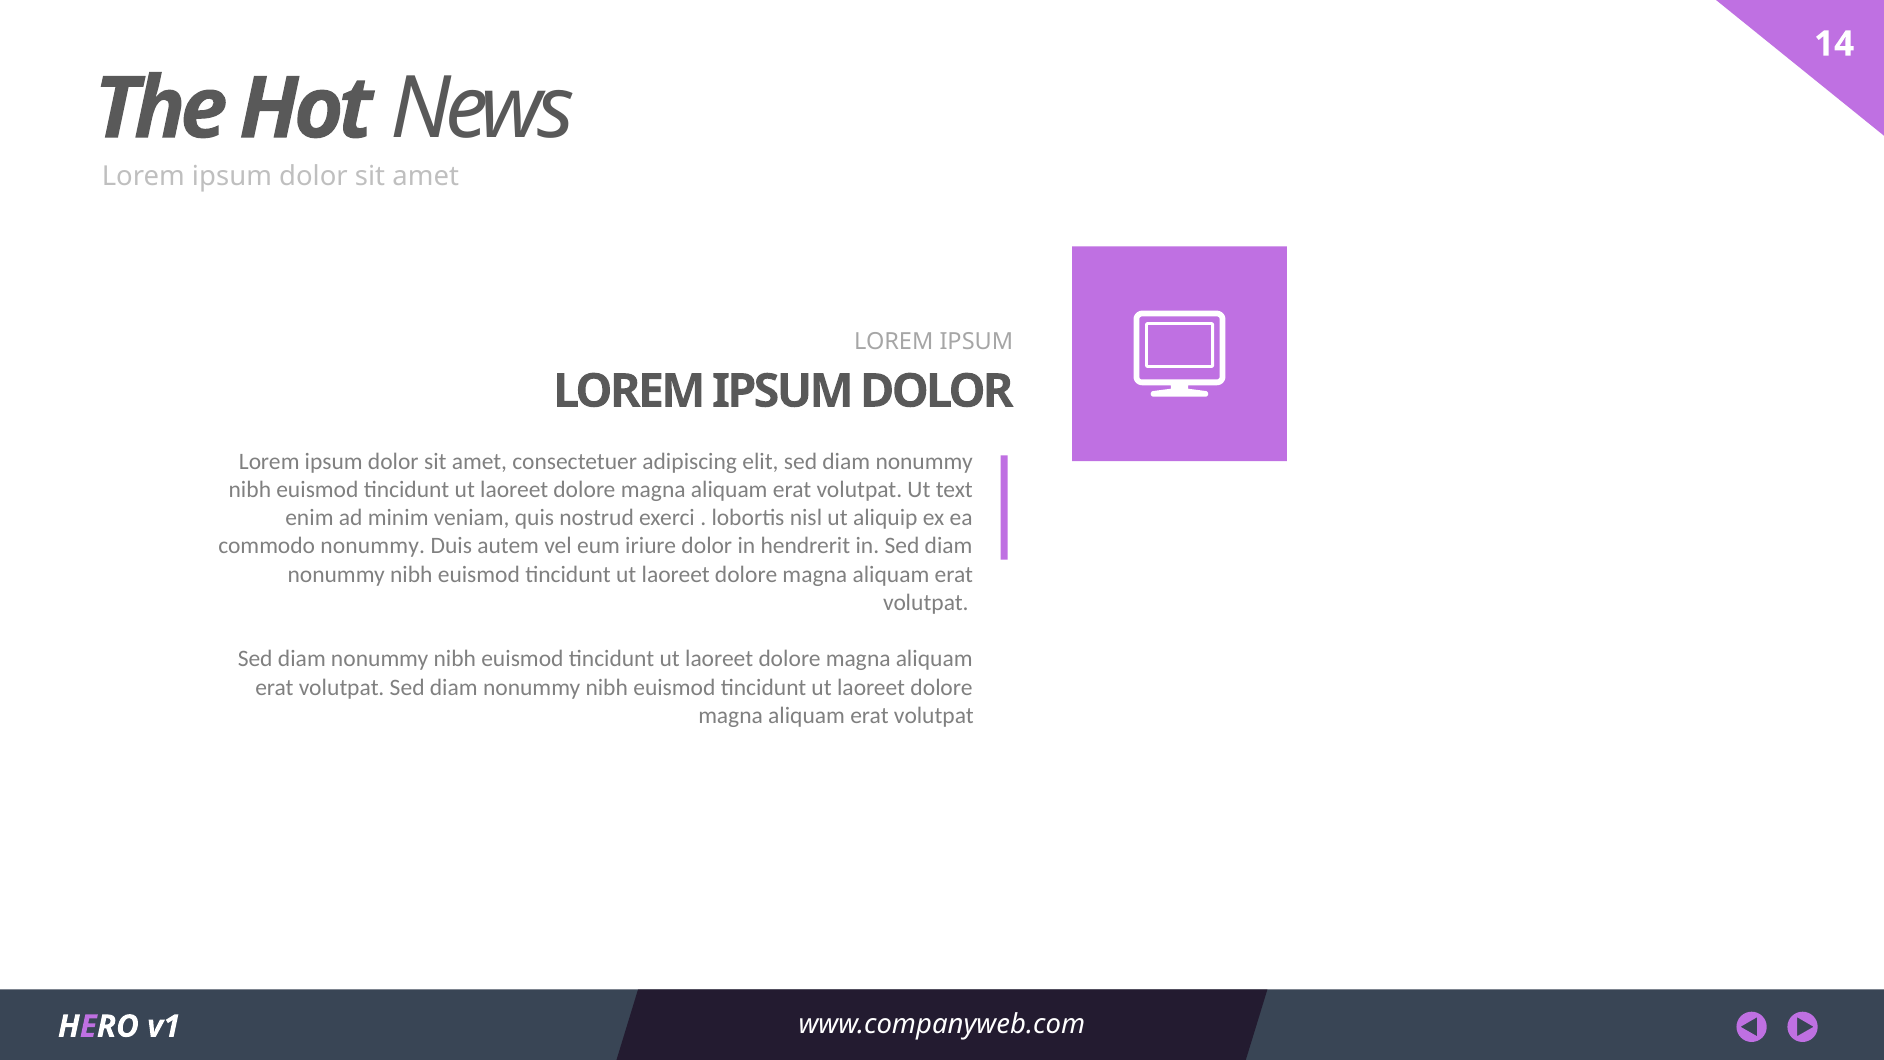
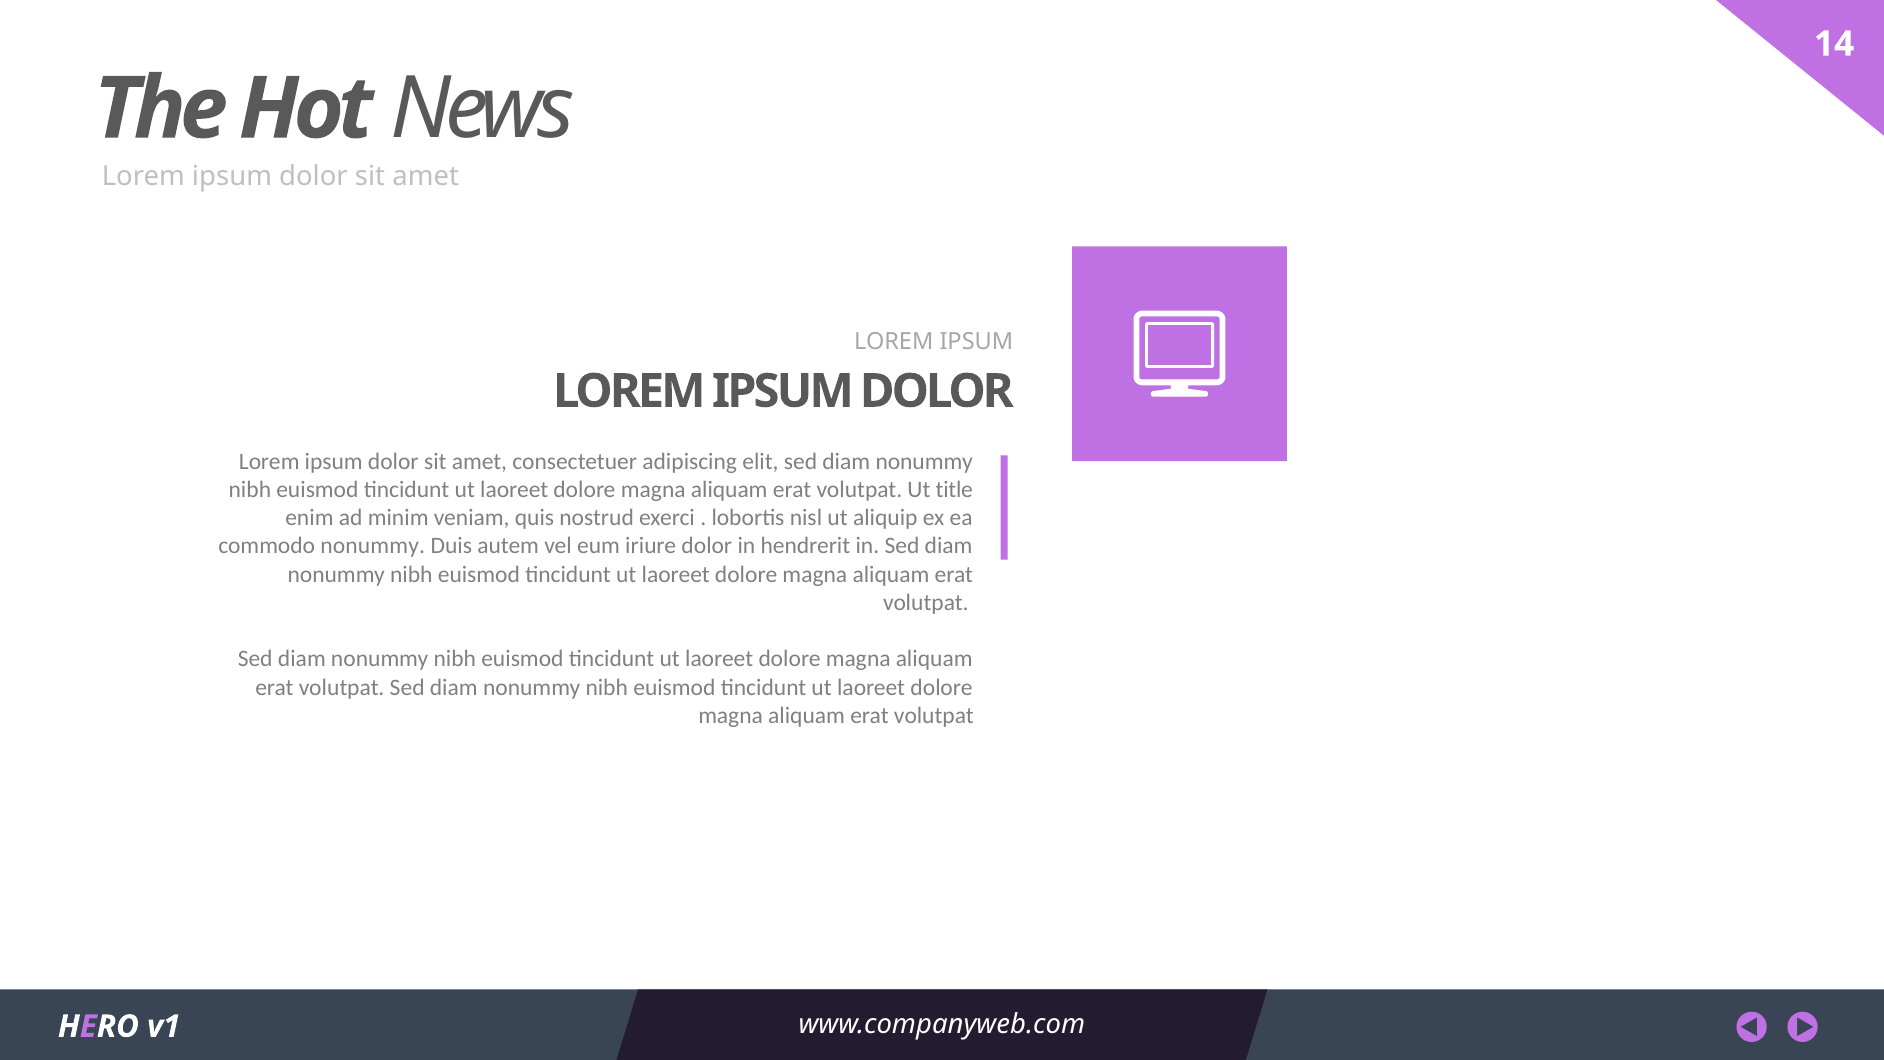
text: text -> title (954, 489)
